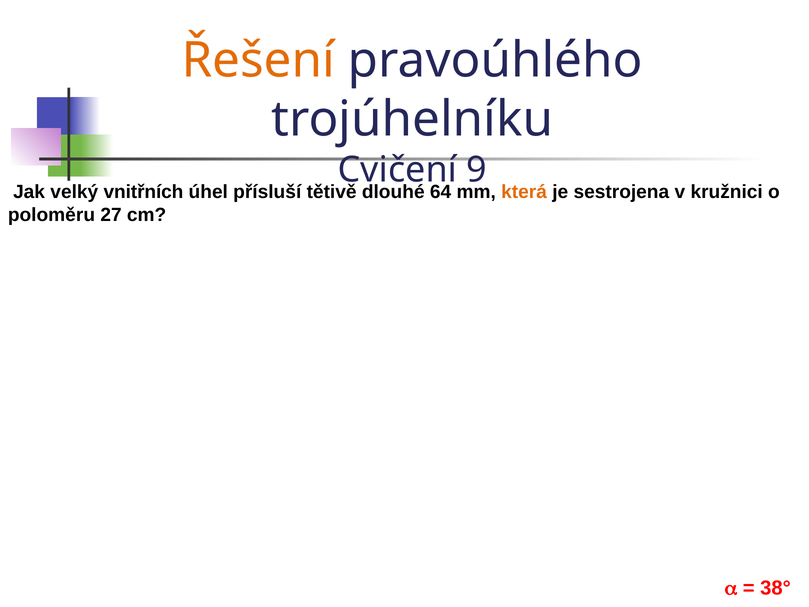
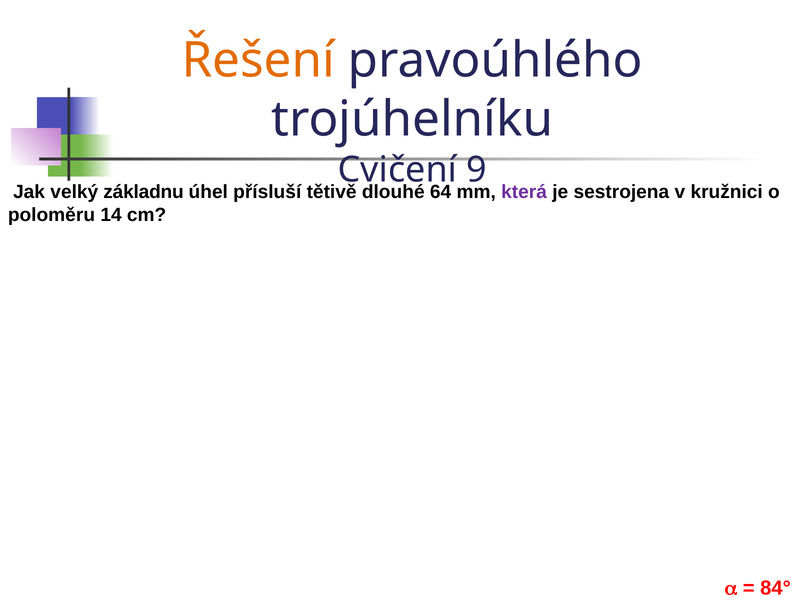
vnitřních: vnitřních -> základnu (144, 192)
která colour: orange -> purple (524, 192)
27: 27 -> 14 (111, 215)
38°: 38° -> 84° (775, 588)
